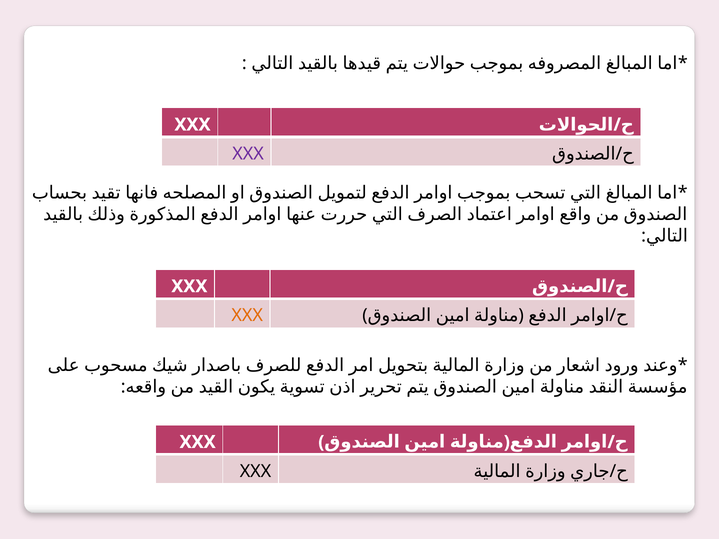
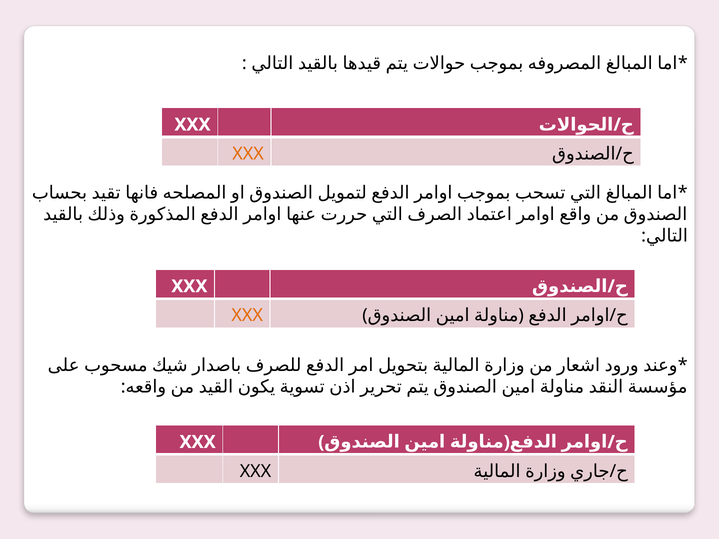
XXX colour: purple -> orange (248, 154)
